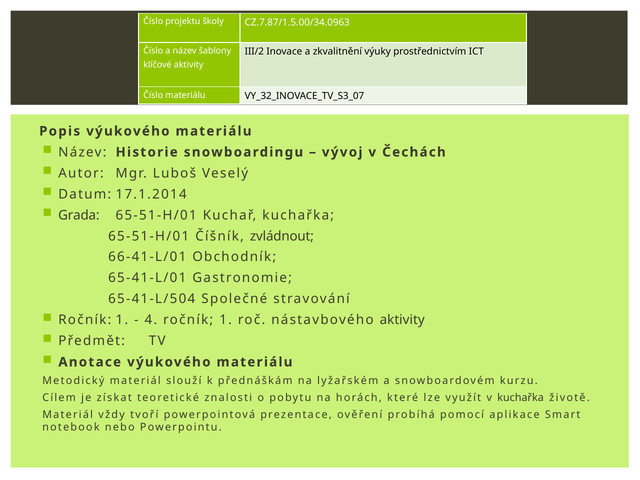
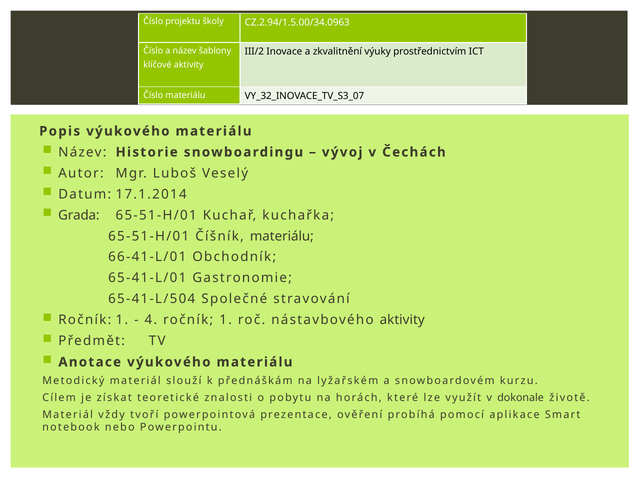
CZ.7.87/1.5.00/34.0963: CZ.7.87/1.5.00/34.0963 -> CZ.2.94/1.5.00/34.0963 (297, 22)
Číšník zvládnout: zvládnout -> materiálu (282, 236)
v kuchařka: kuchařka -> dokonale (521, 398)
